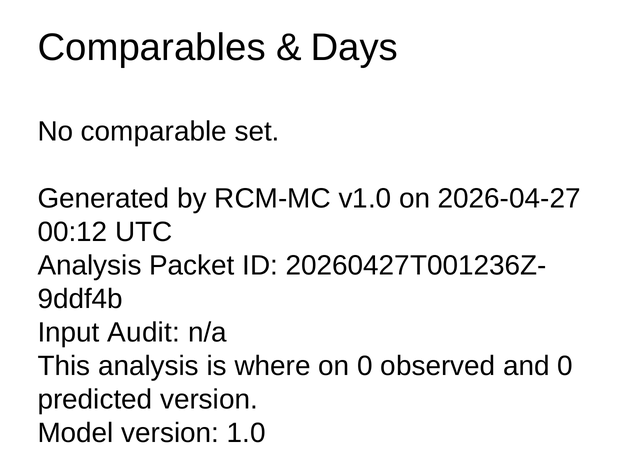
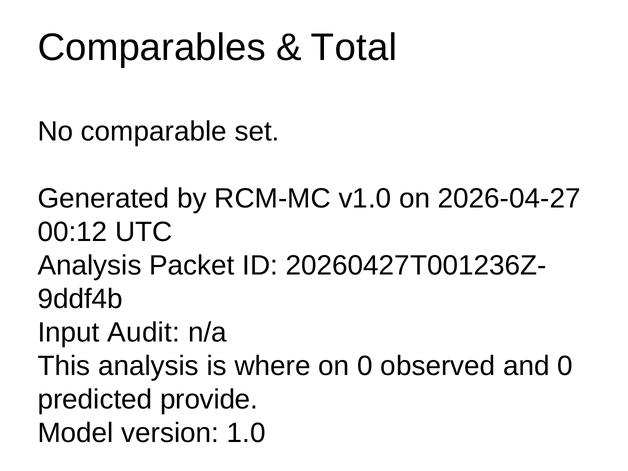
Days: Days -> Total (354, 48)
predicted version: version -> provide (209, 400)
